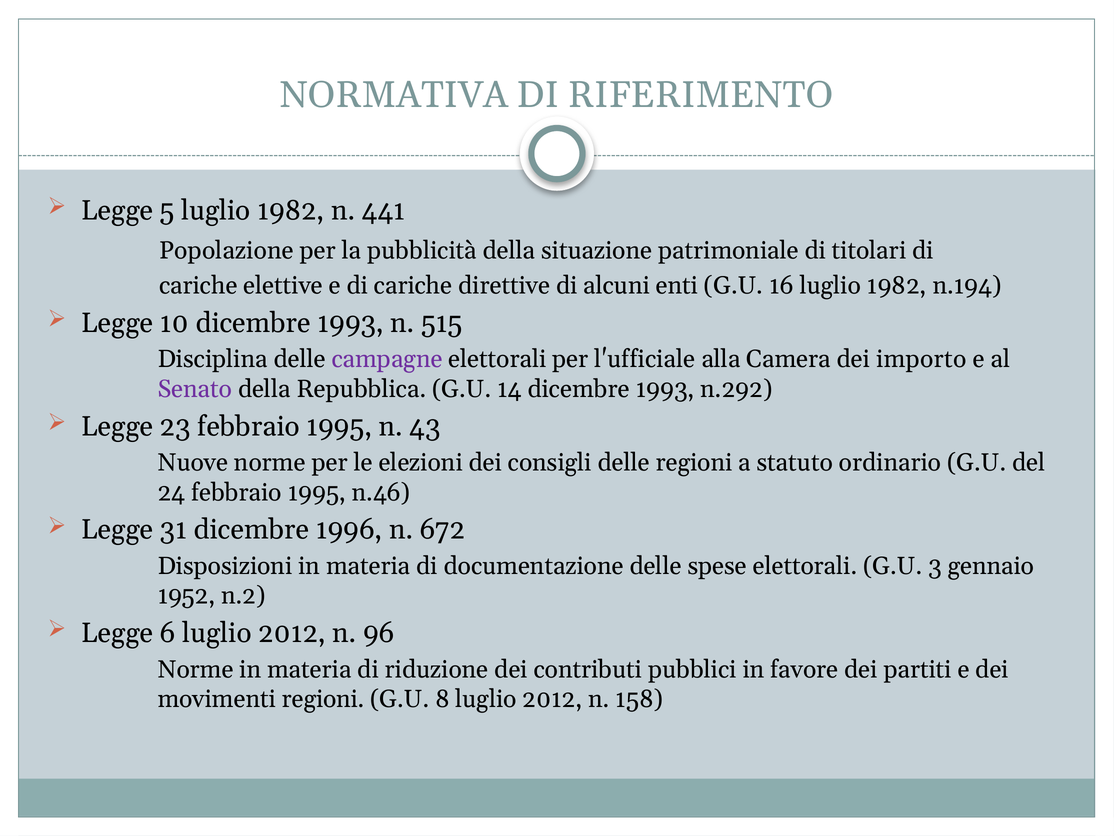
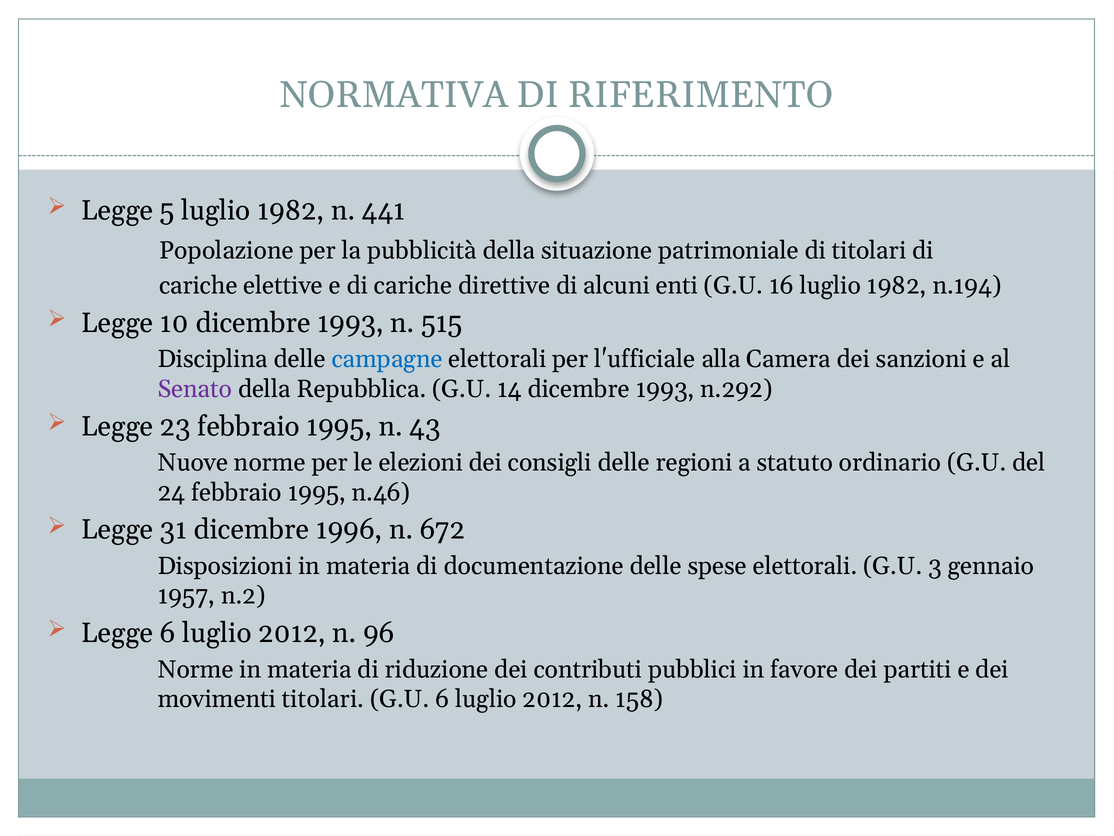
campagne colour: purple -> blue (387, 359)
importo: importo -> sanzioni (922, 359)
1952: 1952 -> 1957 (186, 595)
movimenti regioni: regioni -> titolari (323, 699)
G.U 8: 8 -> 6 (442, 699)
